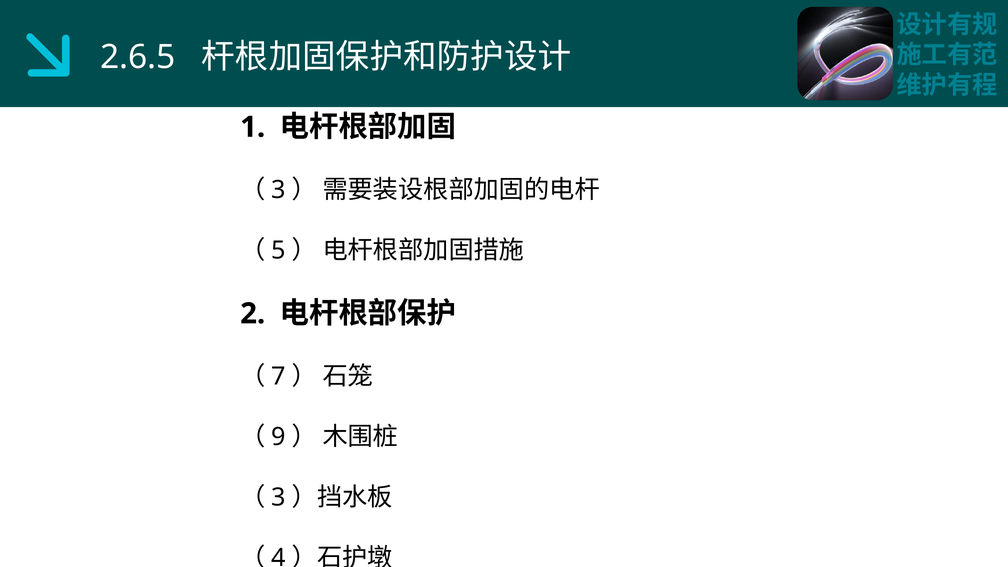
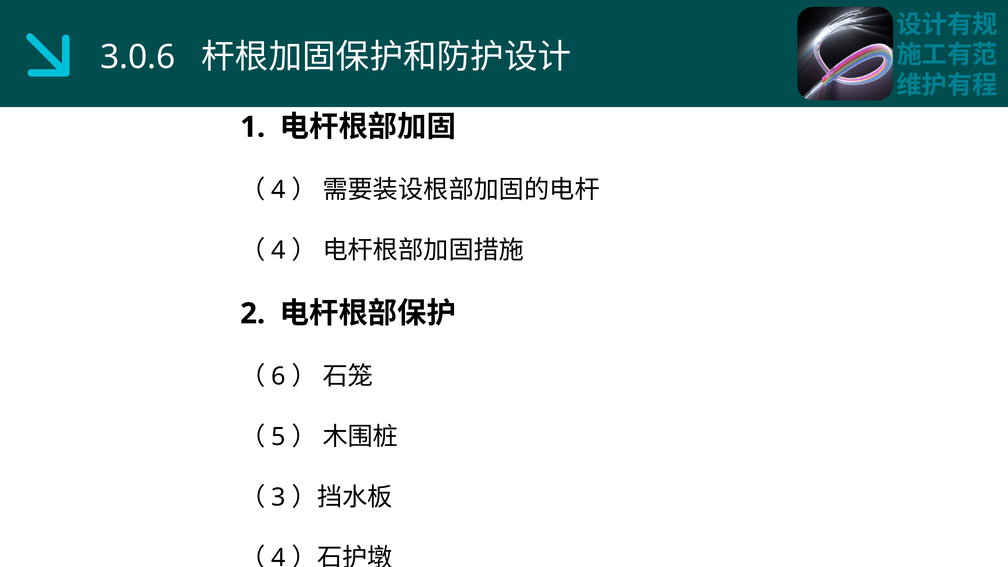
2.6.5: 2.6.5 -> 3.0.6 (138, 57)
3: 3 -> 4 (279, 190)
5: 5 -> 4 (279, 250)
7: 7 -> 6 (279, 376)
9: 9 -> 5 (279, 437)
